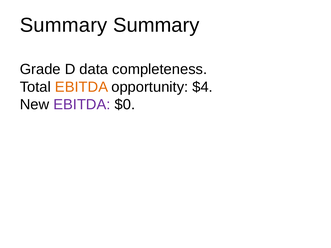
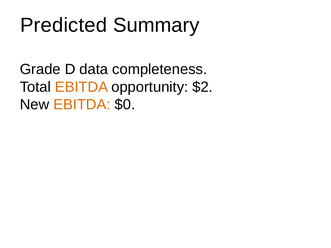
Summary: Summary -> Predicted (64, 25)
$4: $4 -> $2 (203, 87)
EBITDA colour: purple -> orange (82, 105)
